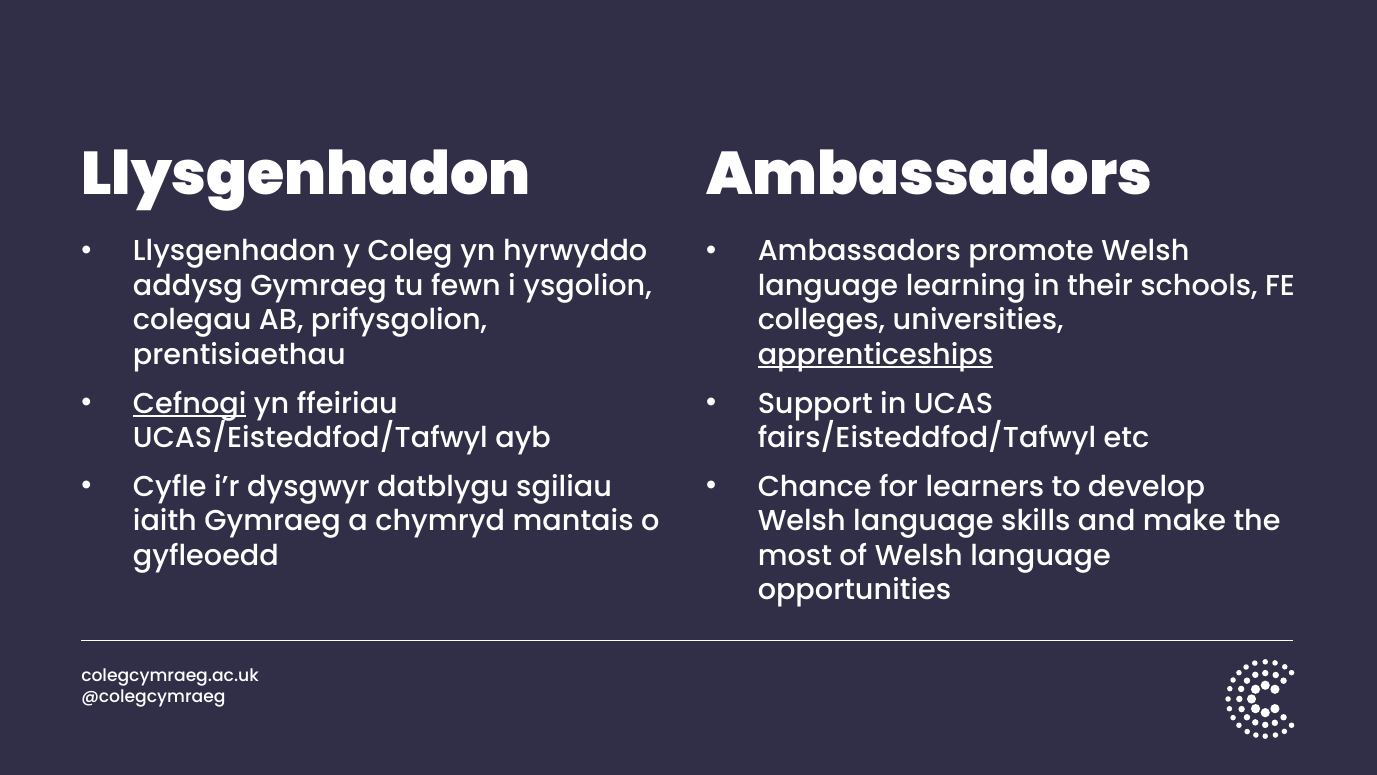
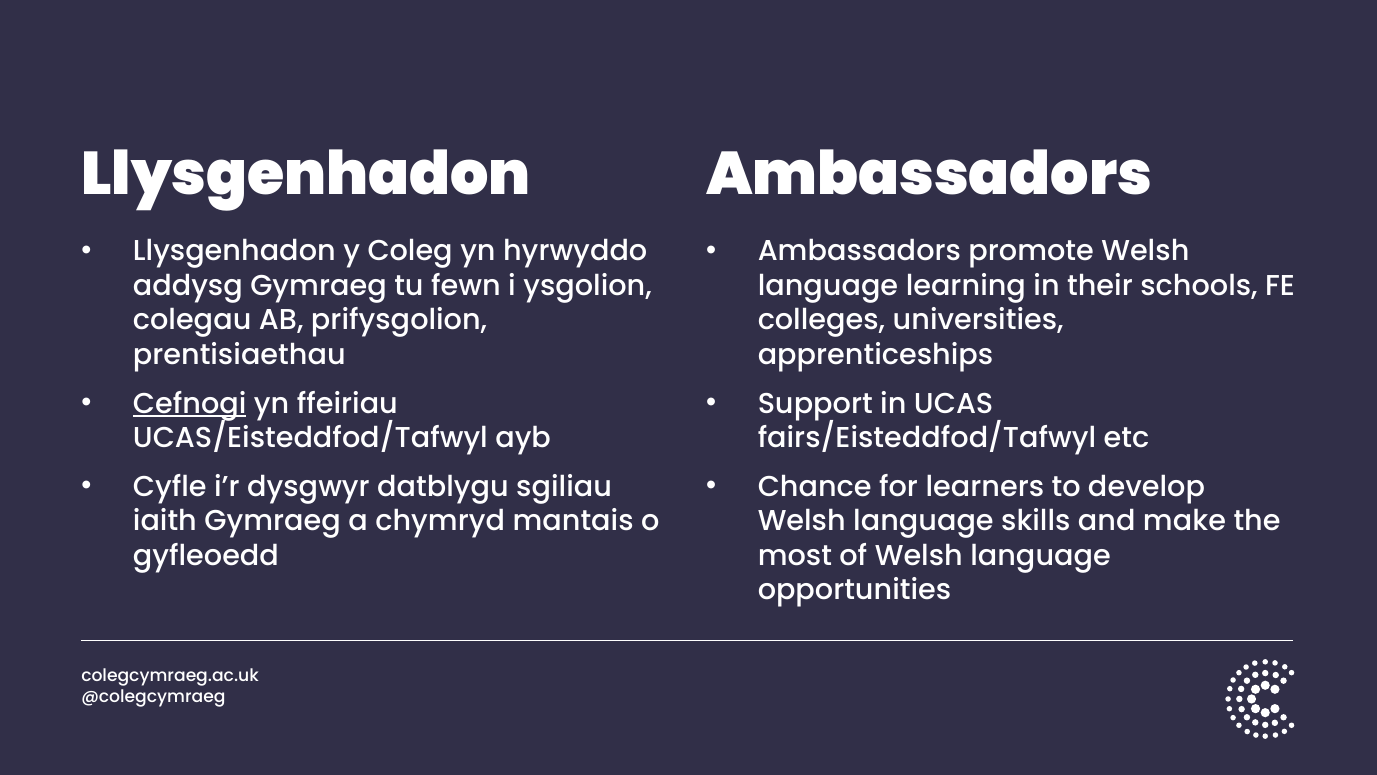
apprenticeships underline: present -> none (875, 354)
